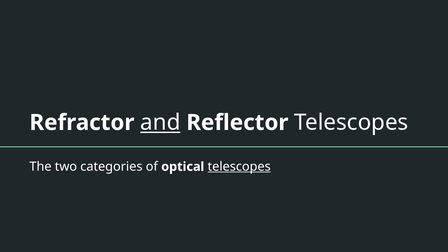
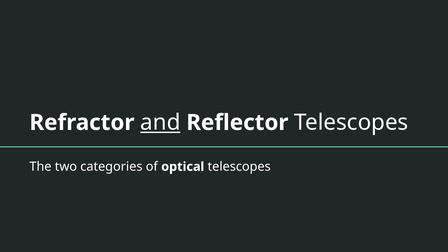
telescopes underline: present -> none (239, 167)
